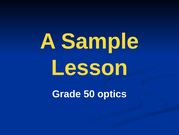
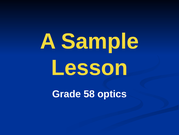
50: 50 -> 58 (89, 94)
